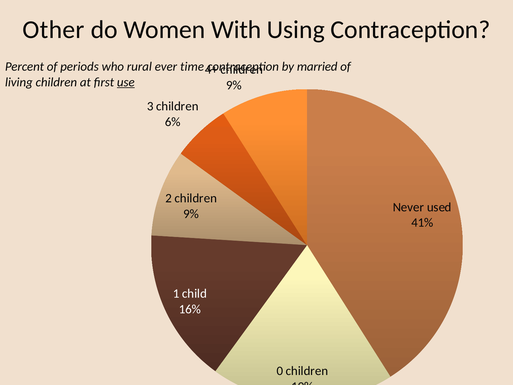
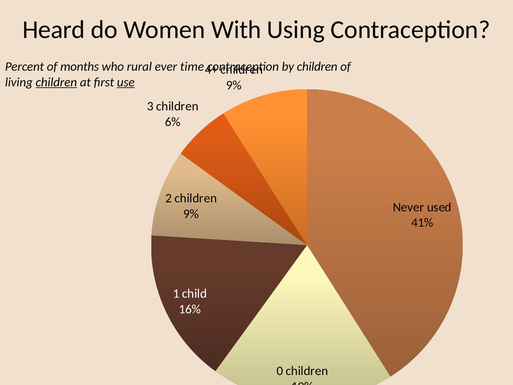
Other: Other -> Heard (54, 30)
periods: periods -> months (80, 67)
by married: married -> children (317, 67)
children underline: none -> present (56, 82)
